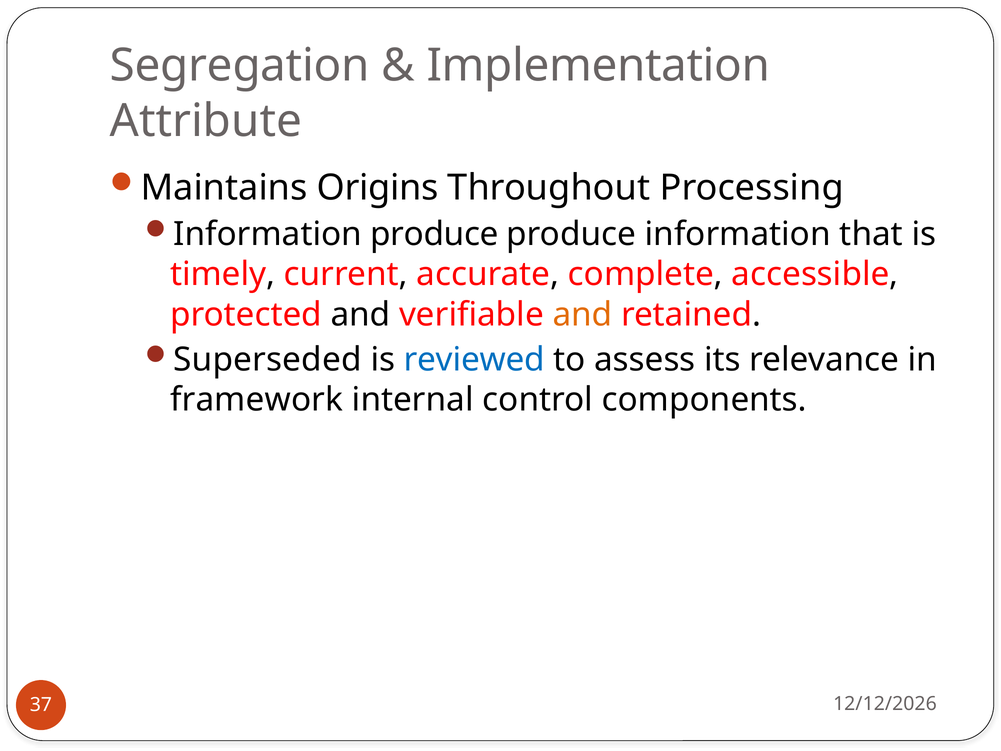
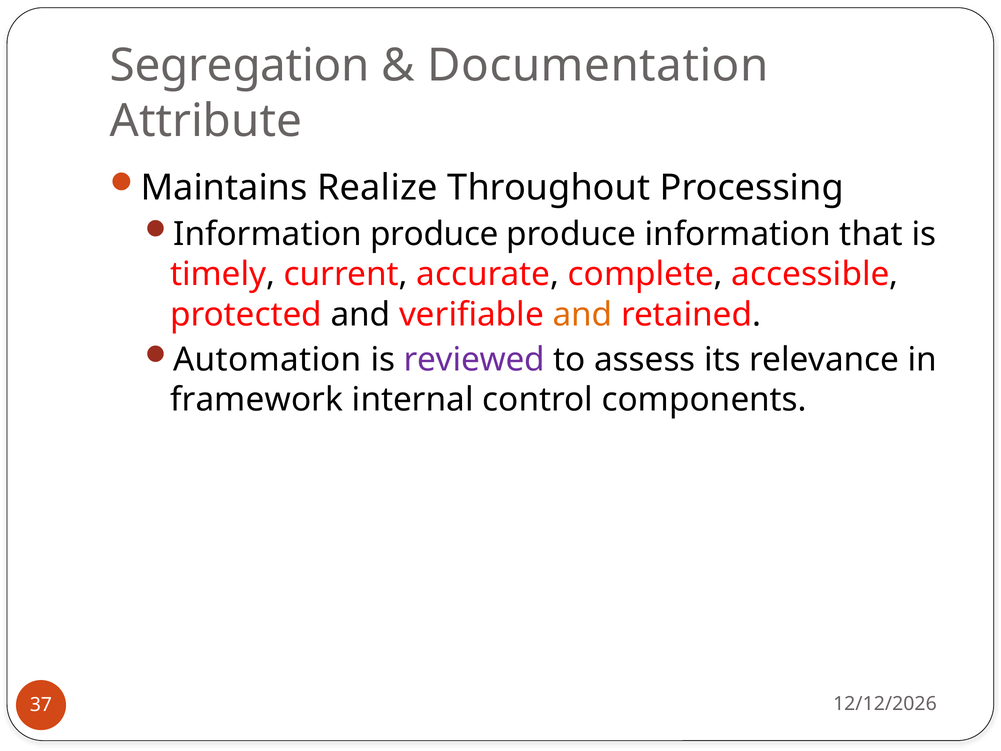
Implementation: Implementation -> Documentation (598, 66)
Origins: Origins -> Realize (377, 188)
Superseded: Superseded -> Automation (267, 360)
reviewed colour: blue -> purple (474, 360)
